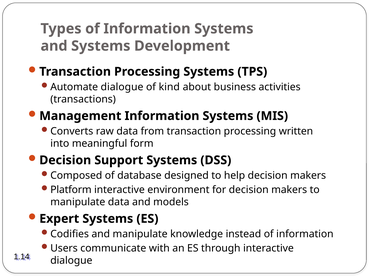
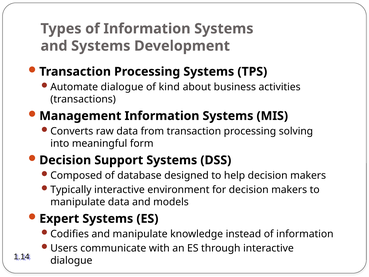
written: written -> solving (296, 131)
Platform: Platform -> Typically (71, 190)
